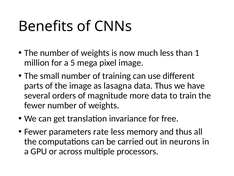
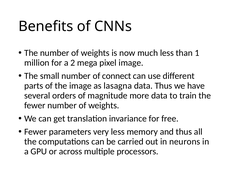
5: 5 -> 2 (73, 63)
training: training -> connect (117, 76)
rate: rate -> very (101, 131)
